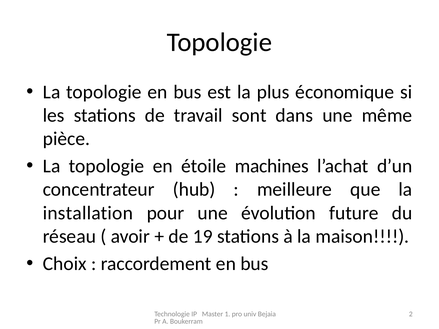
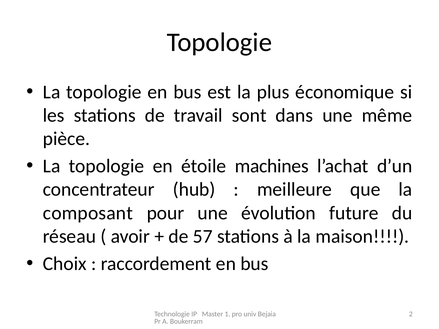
installation: installation -> composant (88, 213)
19: 19 -> 57 (203, 237)
